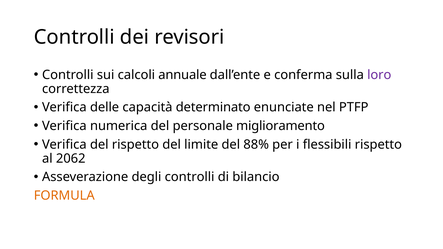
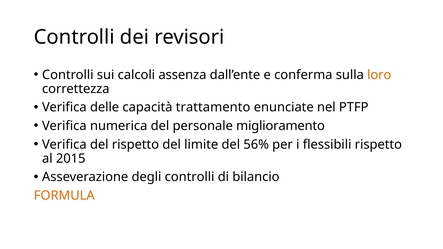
annuale: annuale -> assenza (182, 75)
loro colour: purple -> orange (379, 75)
determinato: determinato -> trattamento (213, 107)
88%: 88% -> 56% (256, 145)
2062: 2062 -> 2015 (71, 159)
